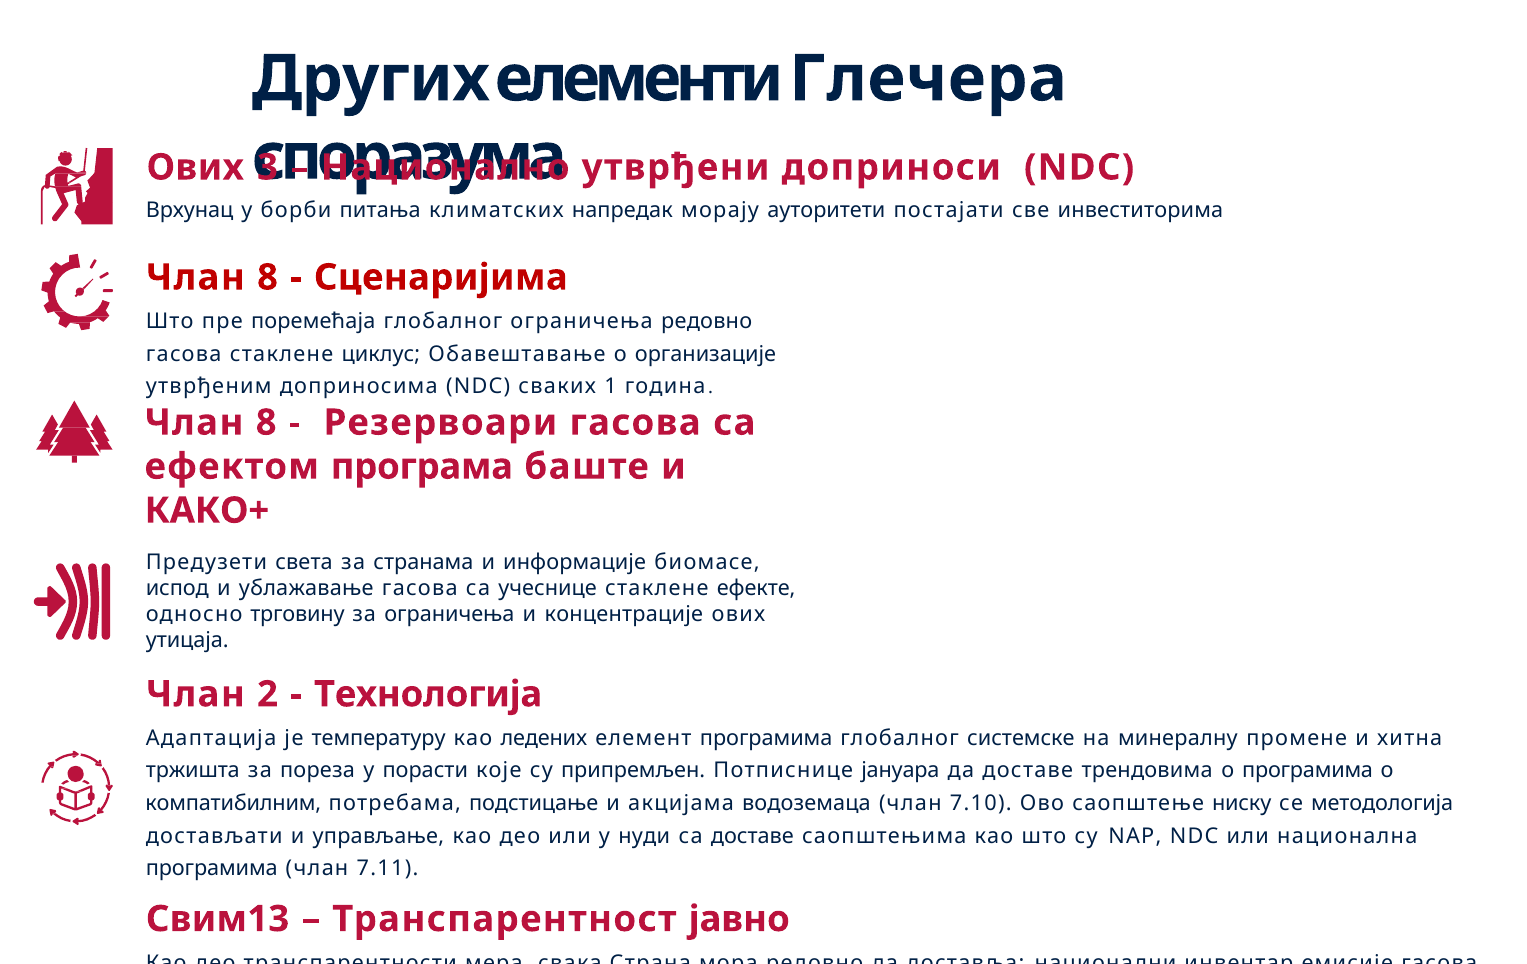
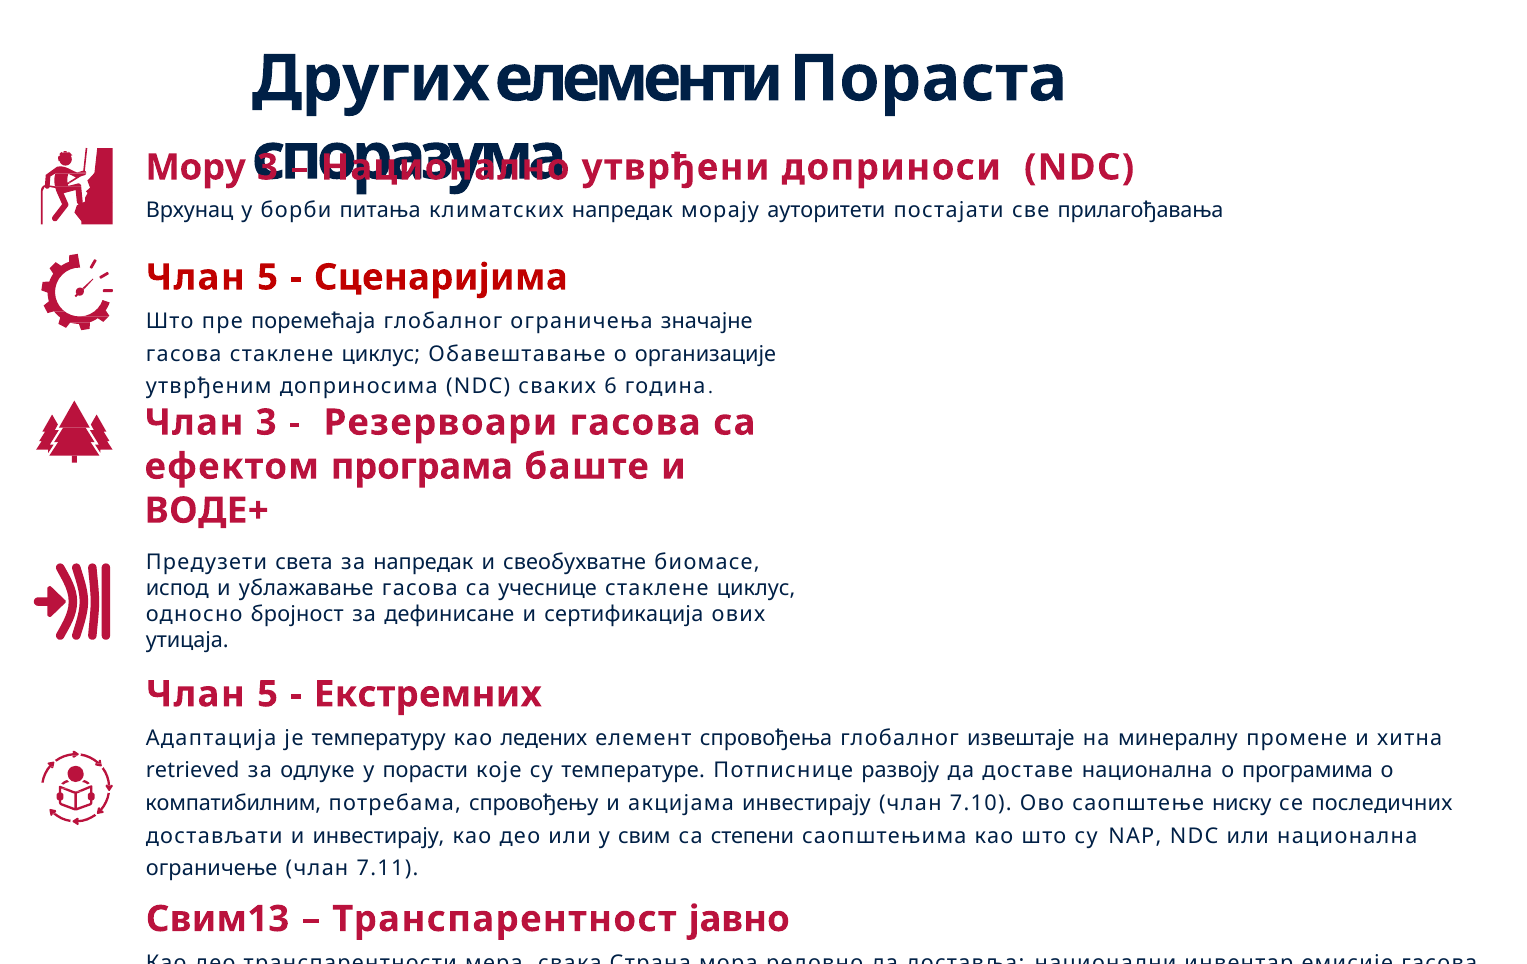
Глечера: Глечера -> Пораста (928, 79)
Ових: Ових -> Мору (196, 167)
инвеститорима: инвеститорима -> прилагођавања (1141, 210)
8: 8 -> 5 (268, 277)
ограничења редовно: редовно -> значајне (707, 321)
1: 1 -> 6 (611, 386)
8: 8 -> 3 (266, 422)
КАКО+: КАКО+ -> ВОДЕ+ (207, 510)
за странама: странама -> напредак (423, 562)
информације: информације -> свеобухватне (575, 562)
ефекте: ефекте -> циклус (756, 588)
трговину: трговину -> бројност (297, 614)
за ограничења: ограничења -> дефинисане (449, 614)
концентрације: концентрације -> сертификација (624, 614)
2: 2 -> 5 (268, 694)
Технологија: Технологија -> Екстремних (428, 694)
елемент програмима: програмима -> спровођења (766, 738)
системске: системске -> извештаје (1021, 738)
тржишта: тржишта -> retrieved (193, 771)
пореза: пореза -> одлуке (317, 771)
су припремљен: припремљен -> температуре (633, 771)
јануара: јануара -> развоју (900, 771)
доставе трендовима: трендовима -> национална (1147, 771)
потребама подстицање: подстицање -> спровођењу (534, 803)
акцијама водоземаца: водоземаца -> инвестирају (806, 803)
се методологија: методологија -> последичних (1382, 803)
и управљање: управљање -> инвестирају (379, 836)
нуди: нуди -> свим (644, 836)
са доставе: доставе -> степени (752, 836)
програмима: програмима -> ограничење (212, 868)
